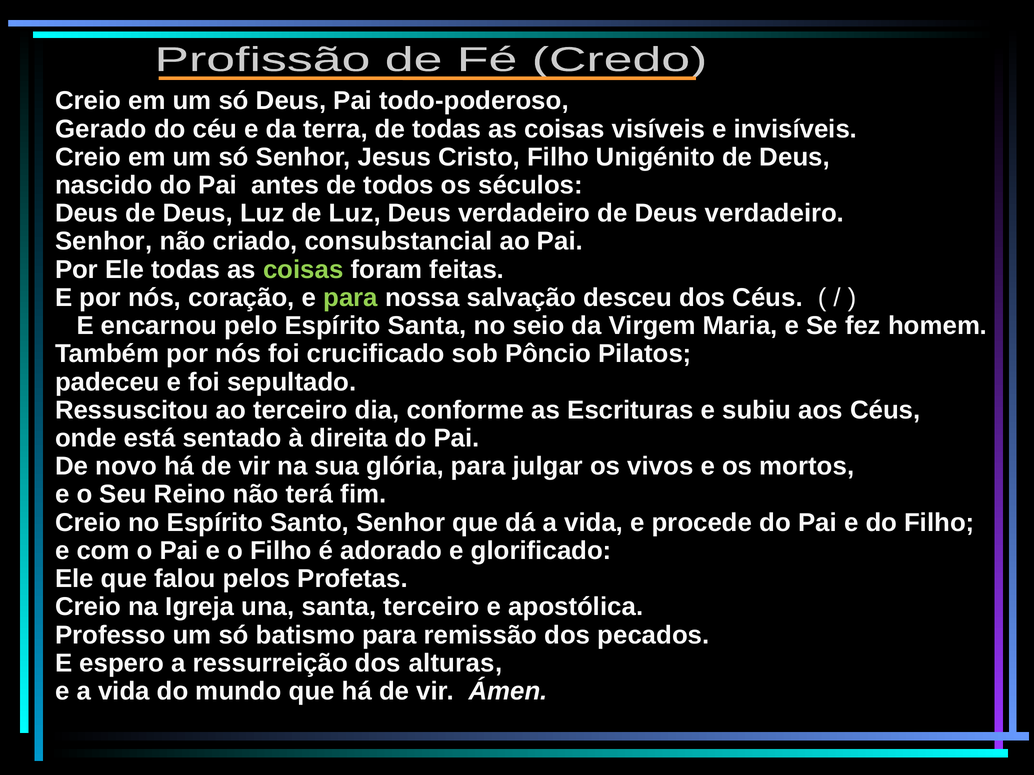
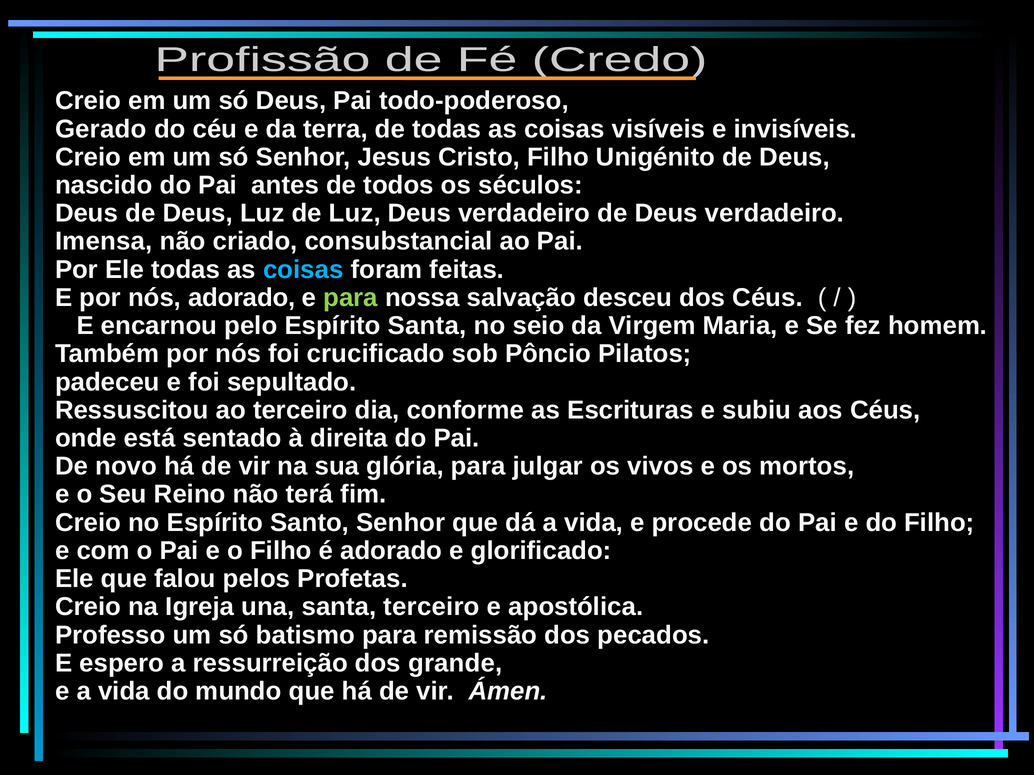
Senhor: Senhor -> Imensa (104, 242)
coisas colour: light green -> light blue (303, 270)
nós coração: coração -> adorado (242, 298)
alturas: alturas -> grande (455, 664)
